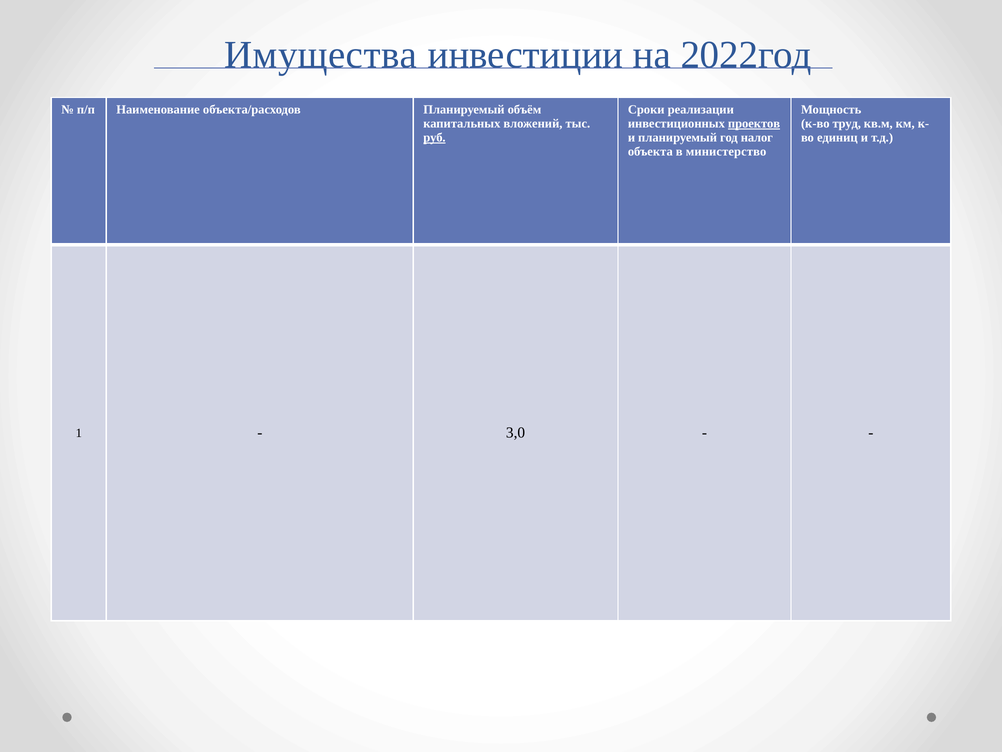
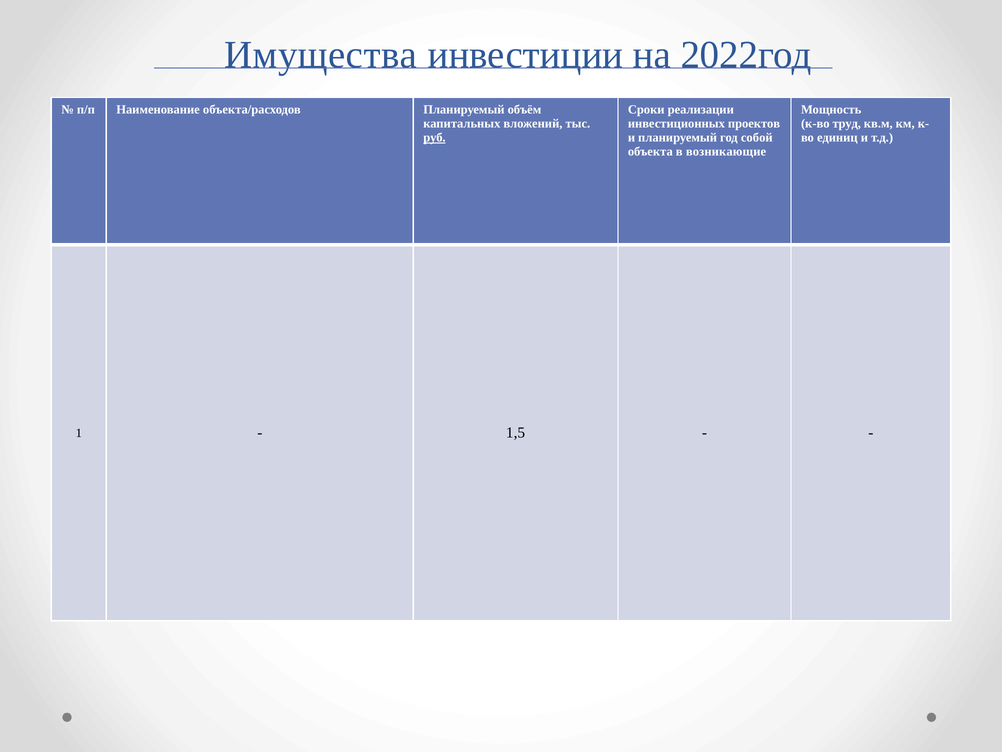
проектов underline: present -> none (754, 124)
налог: налог -> собой (757, 137)
министерство: министерство -> возникающие (726, 151)
3,0: 3,0 -> 1,5 (516, 433)
